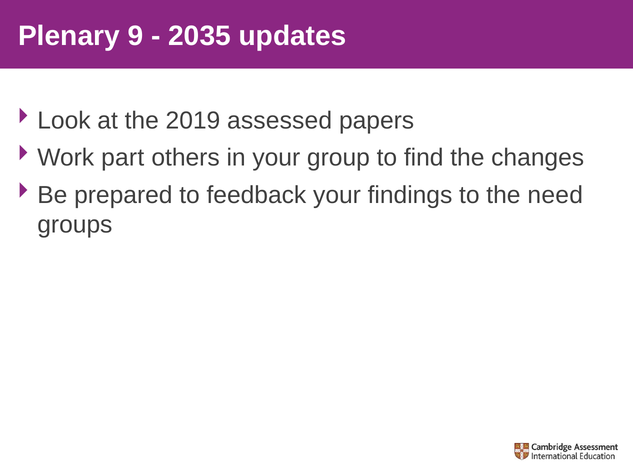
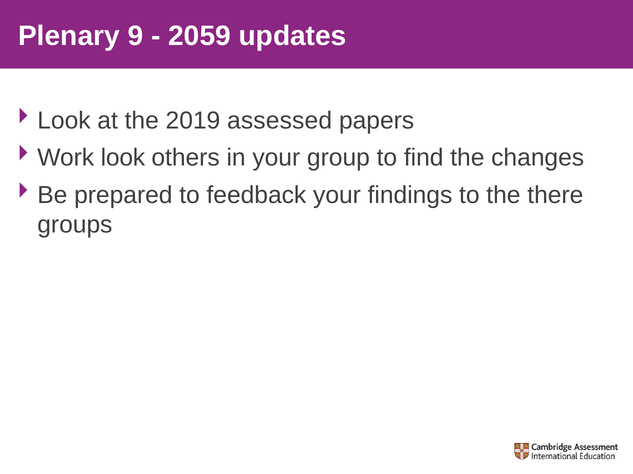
2035: 2035 -> 2059 (200, 36)
part: part -> look (123, 158)
need: need -> there (555, 196)
